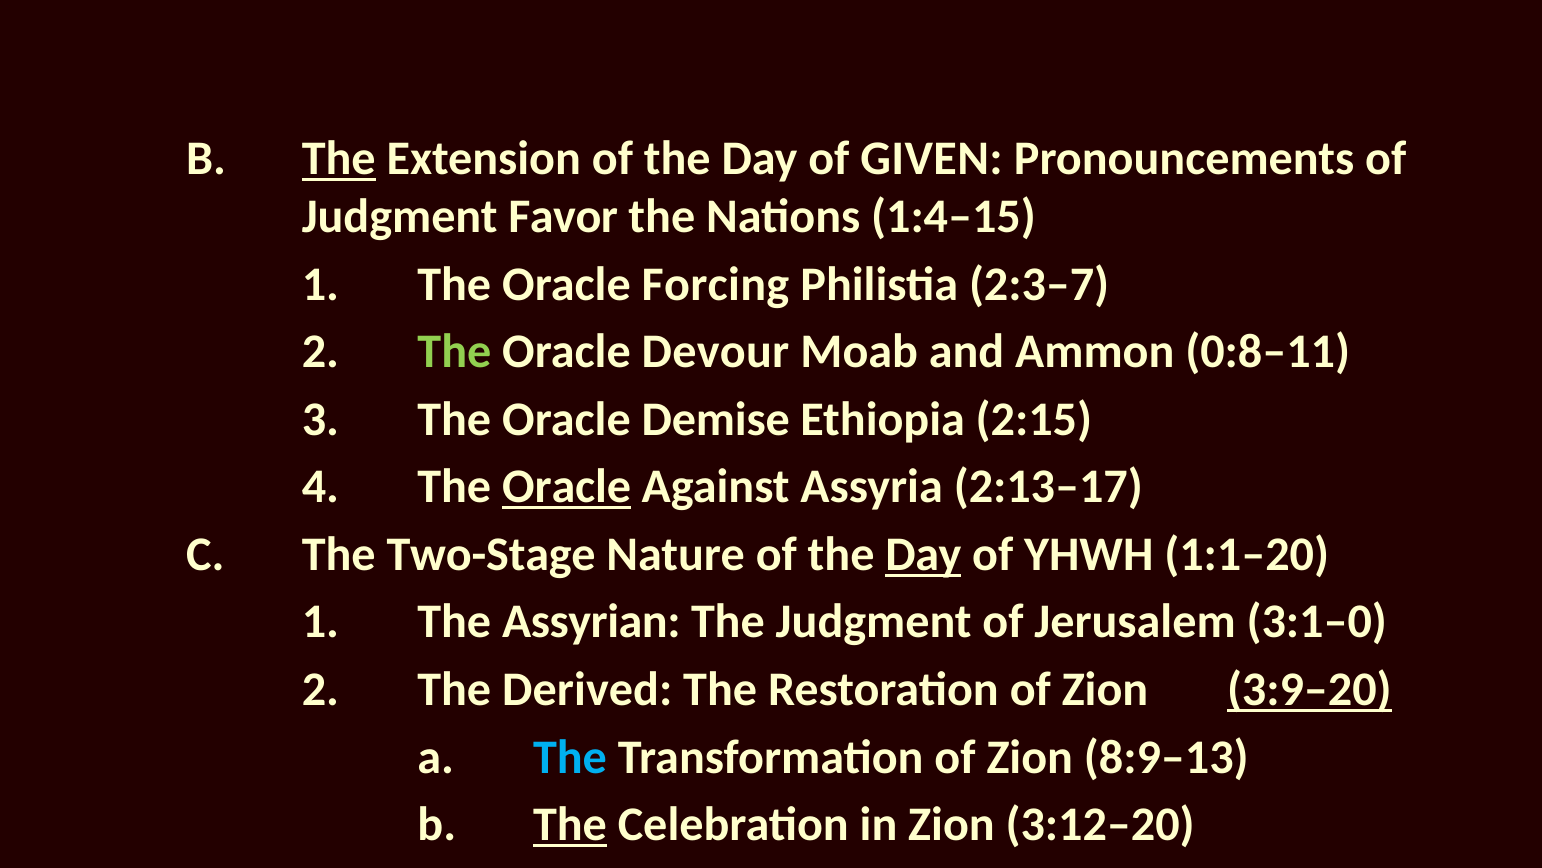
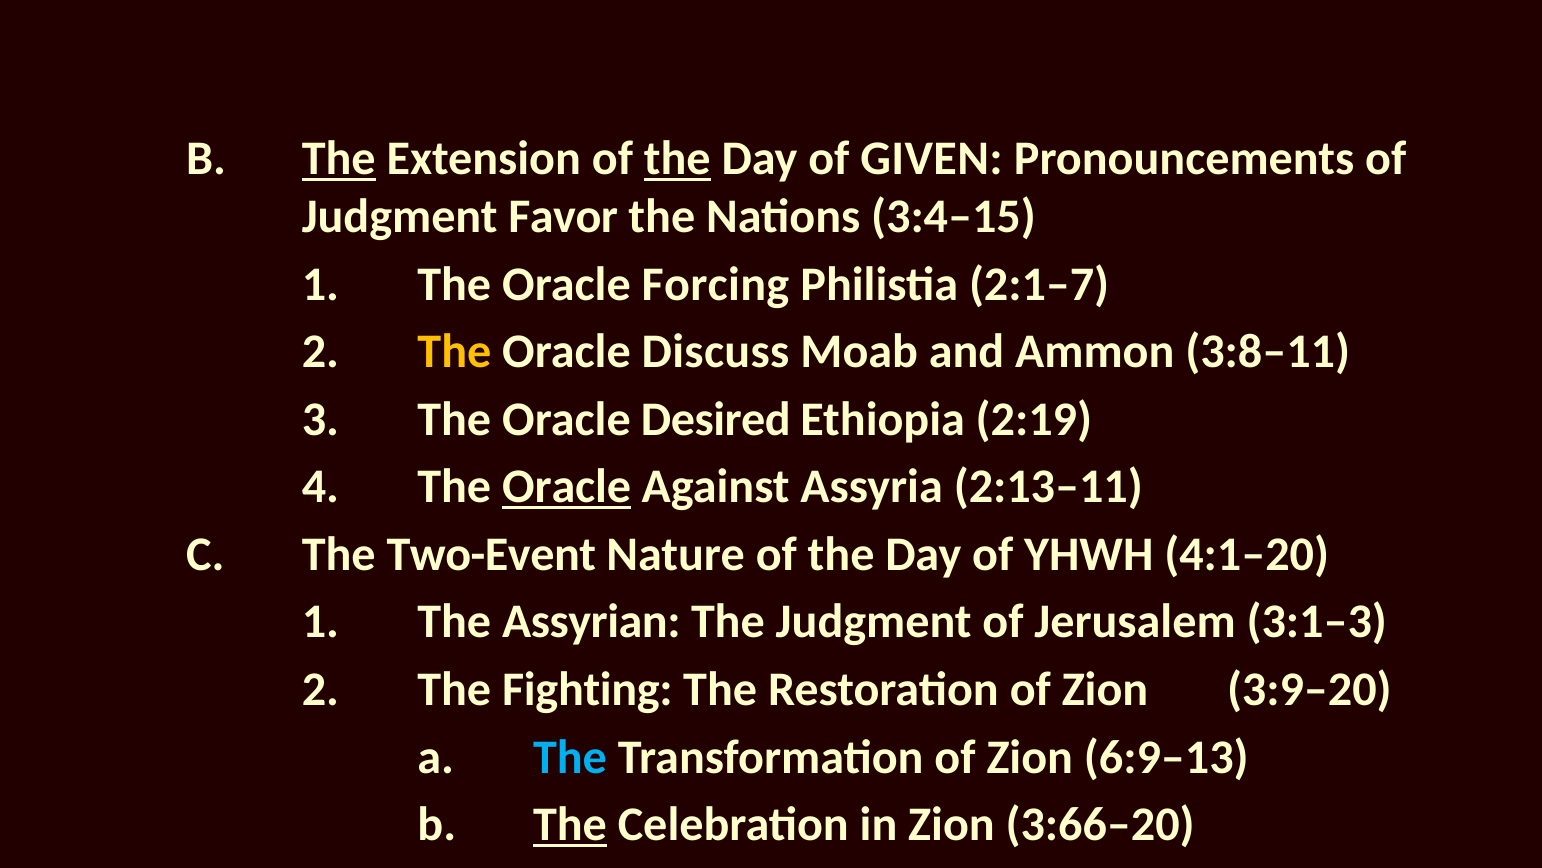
the underline: none -> present (677, 158)
1:4–15: 1:4–15 -> 3:4–15 (953, 217)
2:3–7: 2:3–7 -> 2:1–7 (1039, 284)
The colour: light green -> yellow (454, 352)
Devour: Devour -> Discuss (715, 352)
0:8–11: 0:8–11 -> 3:8–11 (1268, 352)
Demise: Demise -> Desired (716, 419)
2:15: 2:15 -> 2:19 (1034, 419)
2:13–17: 2:13–17 -> 2:13–11 (1048, 487)
Two-Stage: Two-Stage -> Two-Event (491, 554)
Day underline: present -> none (923, 554)
1:1–20: 1:1–20 -> 4:1–20 (1247, 554)
3:1–0: 3:1–0 -> 3:1–3 (1317, 622)
Derived: Derived -> Fighting (587, 689)
3:9–20 underline: present -> none (1309, 689)
8:9–13: 8:9–13 -> 6:9–13 (1166, 757)
3:12–20: 3:12–20 -> 3:66–20 (1100, 824)
